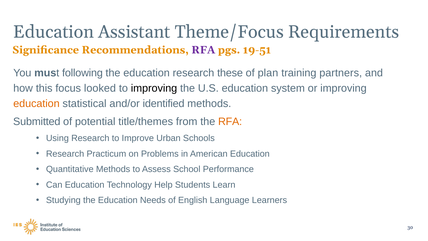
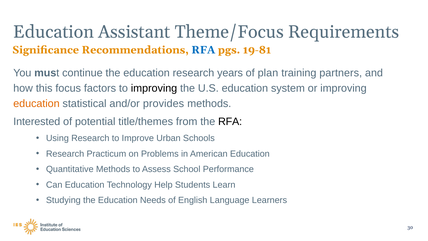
RFA colour: purple -> blue (203, 50)
19-51: 19-51 -> 19-81 (257, 50)
following: following -> continue (82, 73)
these: these -> years (230, 73)
looked: looked -> factors (100, 88)
identified: identified -> provides (164, 104)
Submitted: Submitted -> Interested (37, 122)
RFA colour: orange -> black (230, 122)
